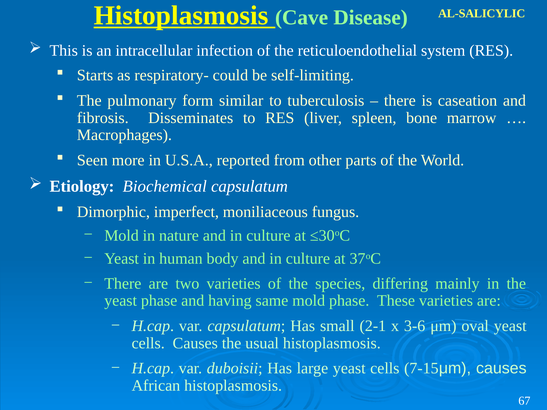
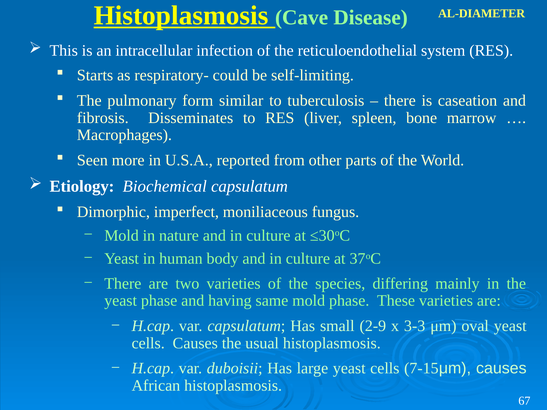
AL-SALICYLIC: AL-SALICYLIC -> AL-DIAMETER (482, 13)
2-1: 2-1 -> 2-9 (373, 326)
3-6: 3-6 -> 3-3 (415, 326)
